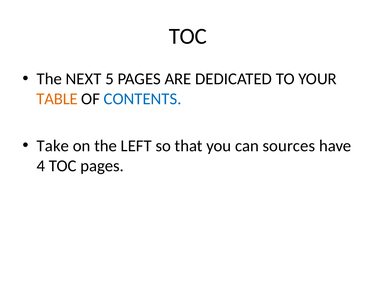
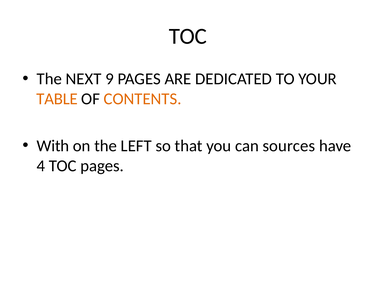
5: 5 -> 9 (109, 79)
CONTENTS colour: blue -> orange (143, 99)
Take: Take -> With (53, 146)
